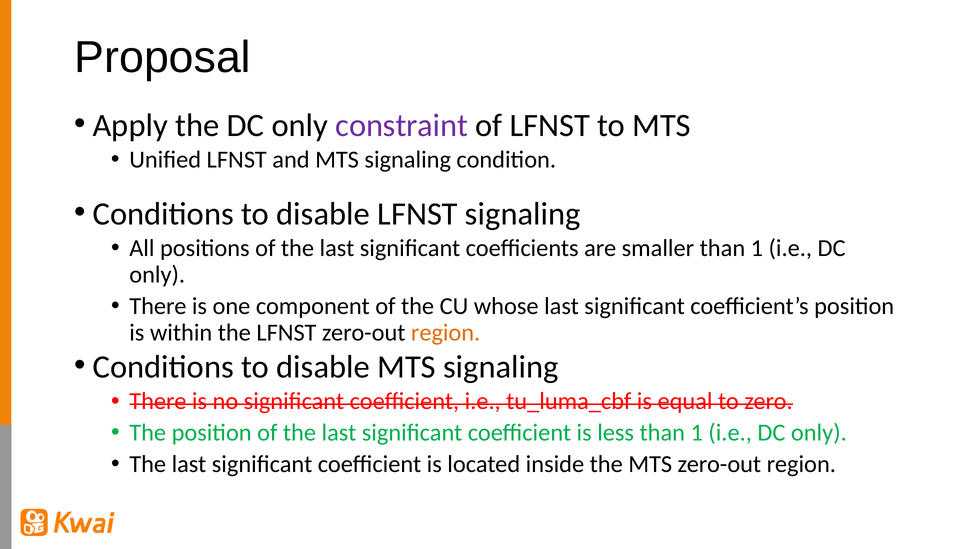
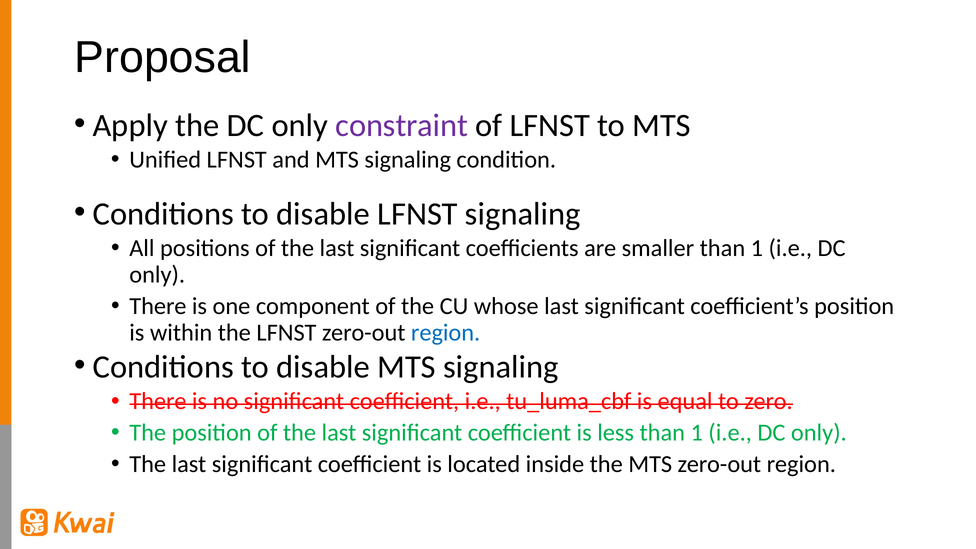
region colour: orange -> blue (446, 332)
